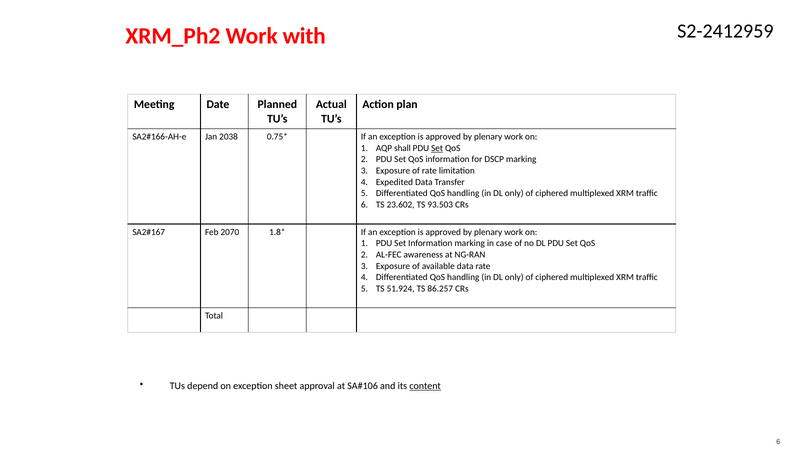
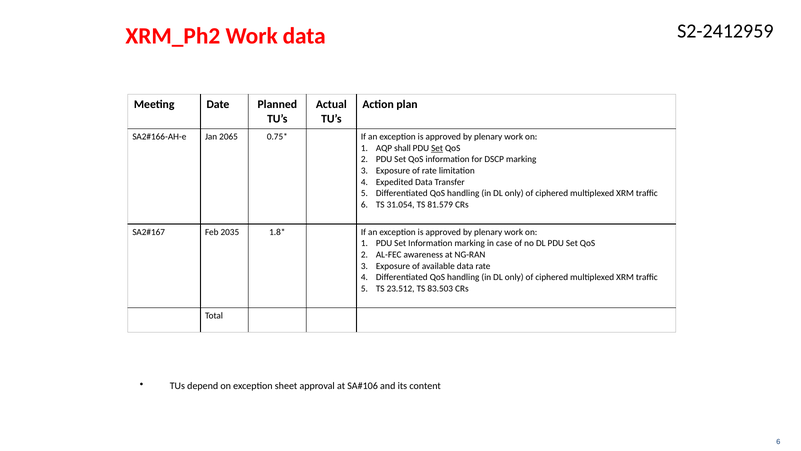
Work with: with -> data (304, 36)
2038: 2038 -> 2065 (229, 137)
23.602: 23.602 -> 31.054 (401, 205)
93.503: 93.503 -> 81.579 (440, 205)
2070: 2070 -> 2035 (230, 232)
51.924: 51.924 -> 23.512 (401, 288)
86.257: 86.257 -> 83.503 (440, 288)
content underline: present -> none (425, 386)
